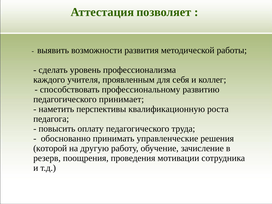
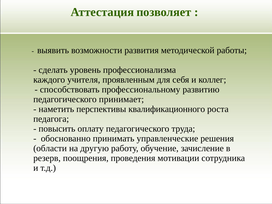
квалификационную: квалификационную -> квалификационного (167, 109)
которой: которой -> области (50, 148)
